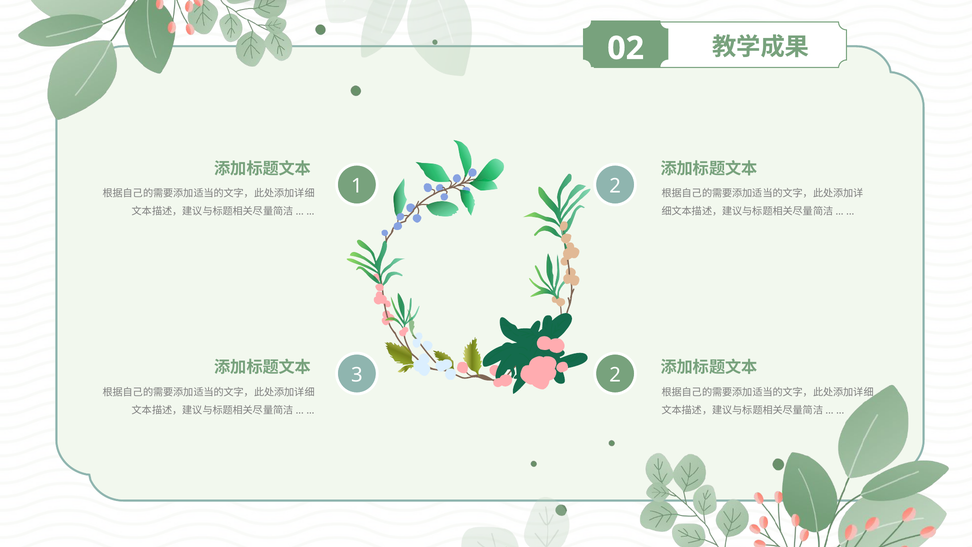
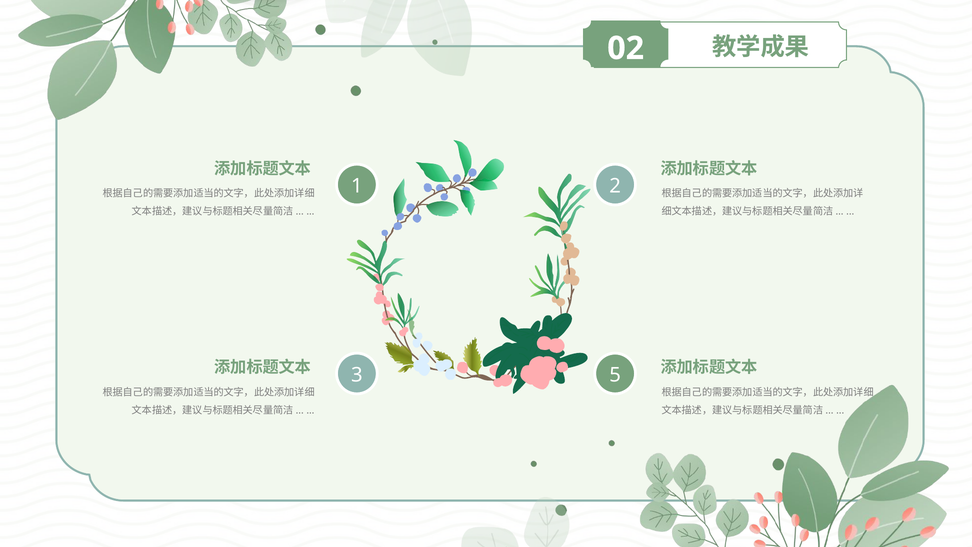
3 2: 2 -> 5 (615, 375)
